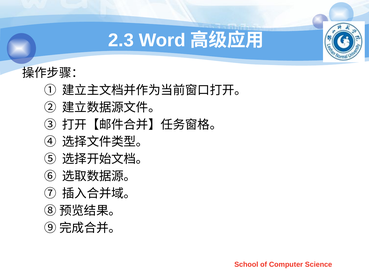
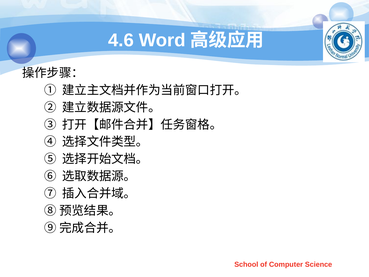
2.3: 2.3 -> 4.6 (121, 40)
